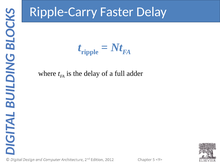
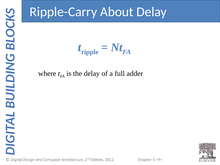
Faster: Faster -> About (117, 12)
